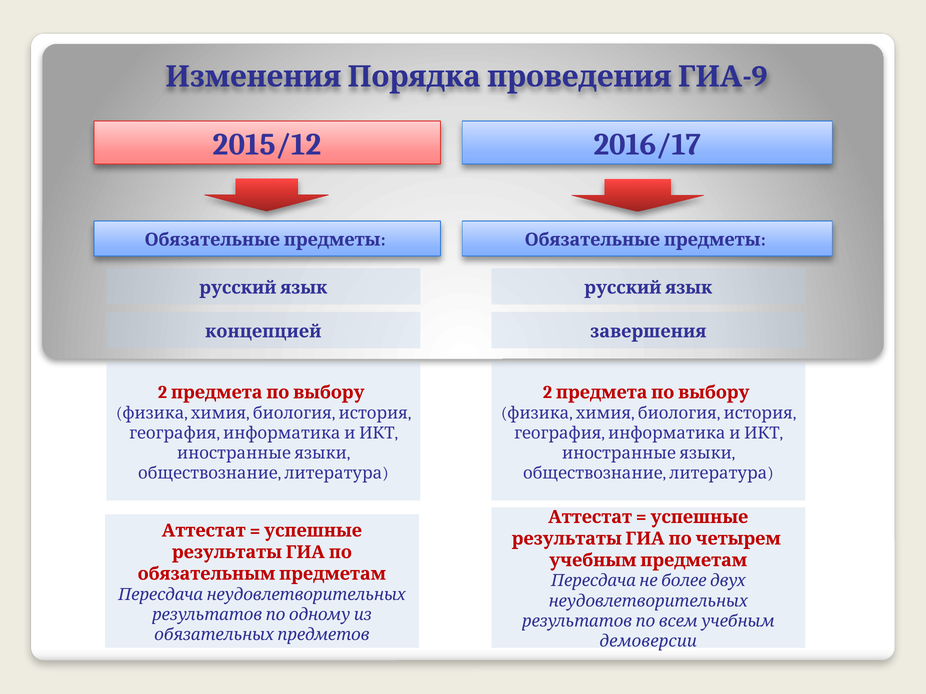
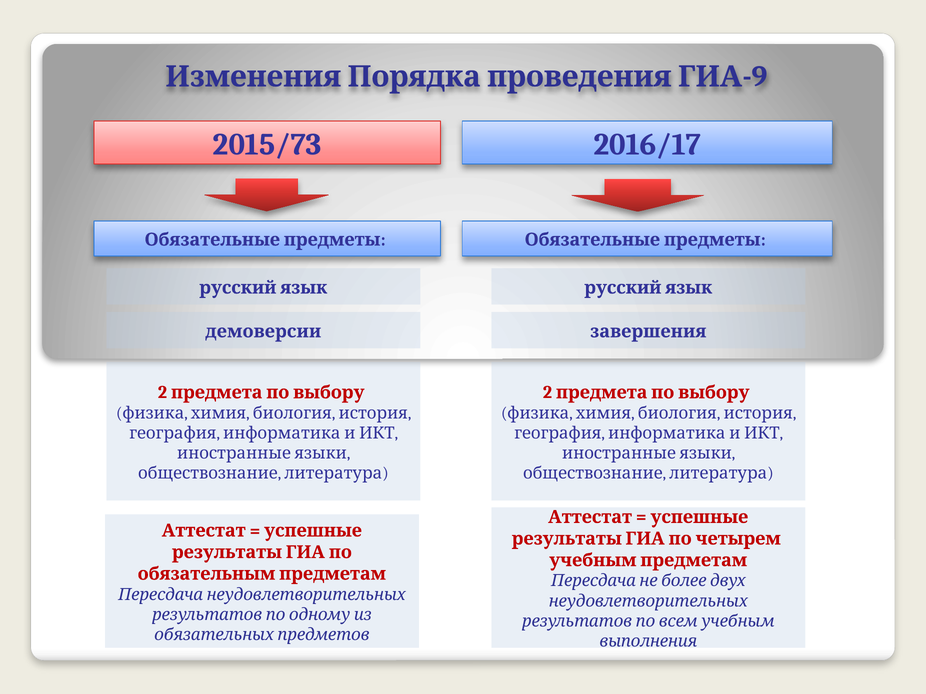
2015/12: 2015/12 -> 2015/73 (267, 145)
концепцией: концепцией -> демоверсии (263, 332)
демоверсии: демоверсии -> выполнения (648, 642)
